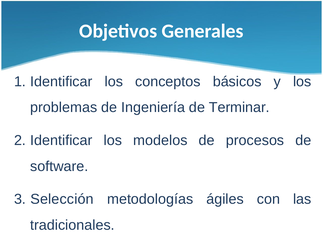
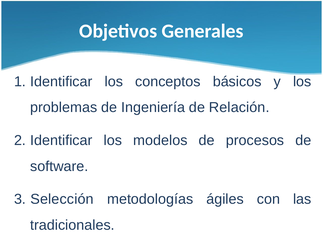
Terminar: Terminar -> Relación (239, 108)
